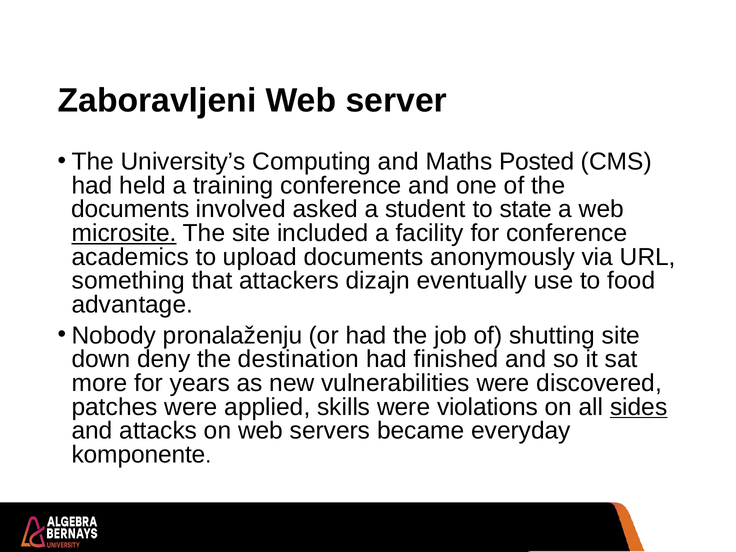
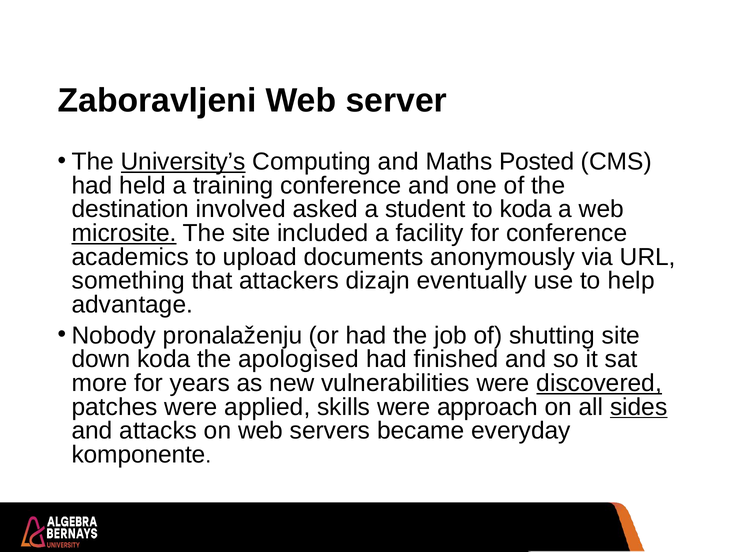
University’s underline: none -> present (183, 162)
documents: documents -> destination (130, 209)
to state: state -> koda (526, 209)
food: food -> help (631, 281)
down deny: deny -> koda (164, 359)
destination: destination -> apologised (299, 359)
discovered underline: none -> present (599, 383)
violations: violations -> approach (488, 407)
